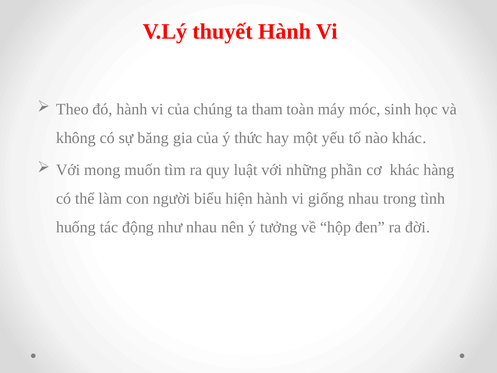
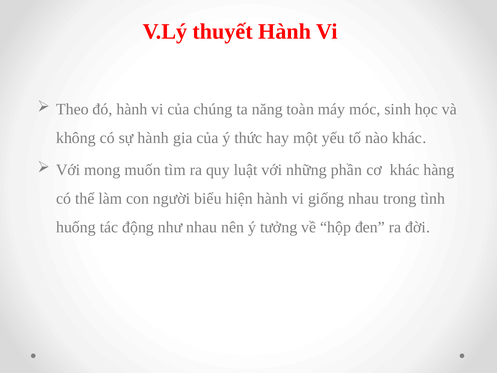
tham: tham -> năng (267, 109)
sự băng: băng -> hành (153, 138)
